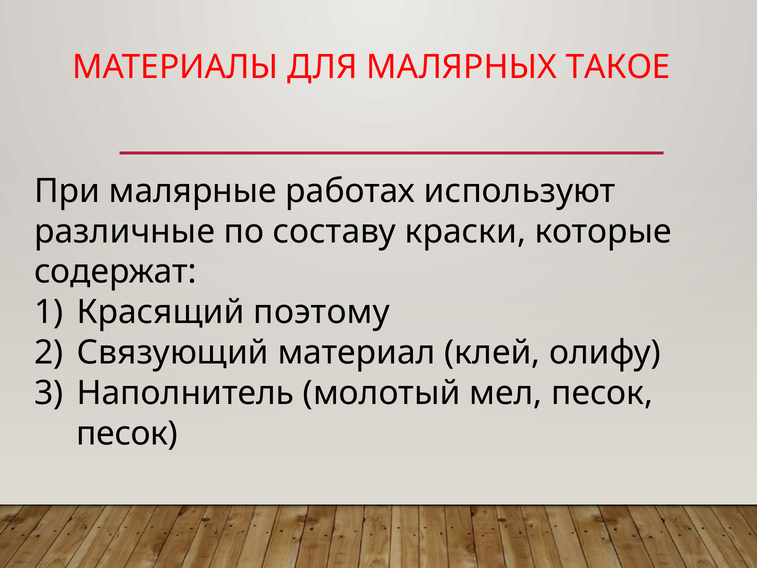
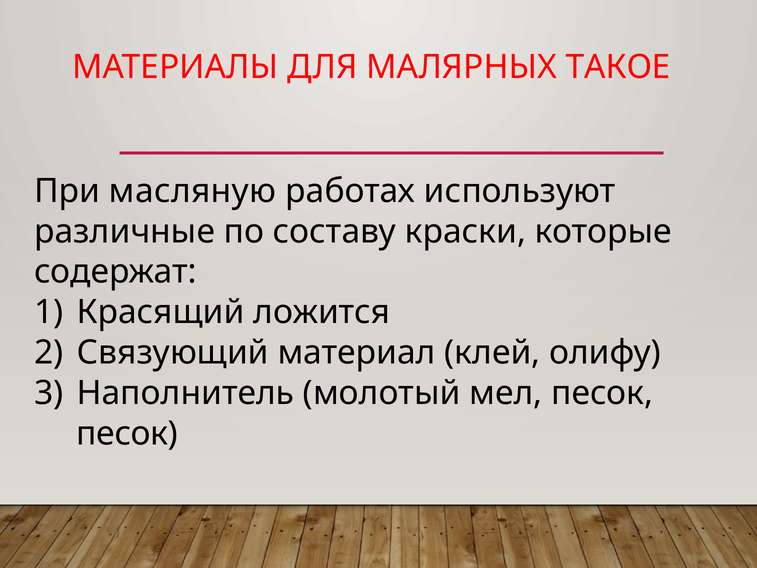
малярные: малярные -> масляную (193, 191)
поэтому: поэтому -> ложится (322, 312)
